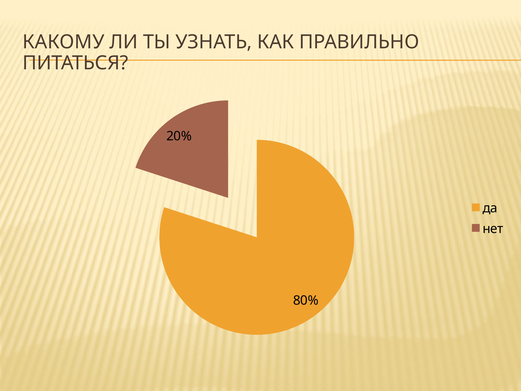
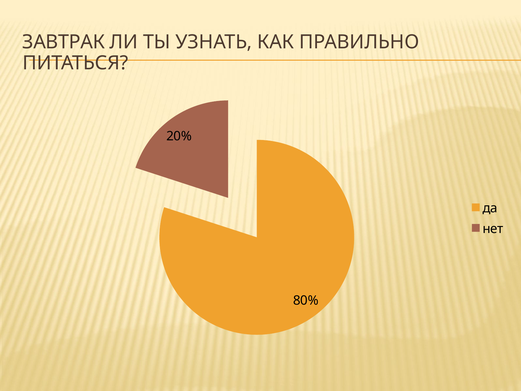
КАКОМУ: КАКОМУ -> ЗАВТРАК (64, 42)
